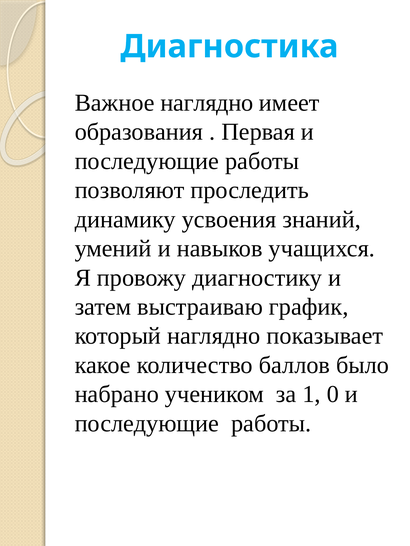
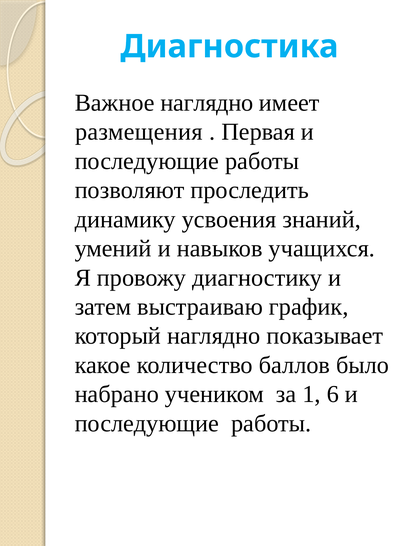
образования: образования -> размещения (139, 132)
0: 0 -> 6 (333, 395)
